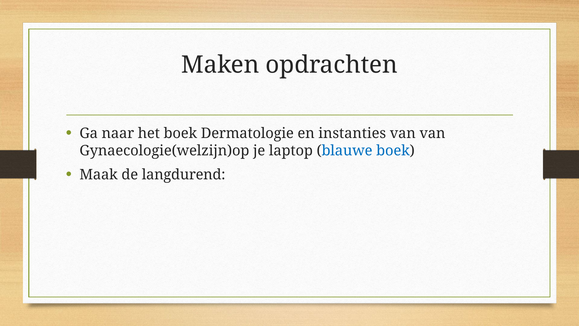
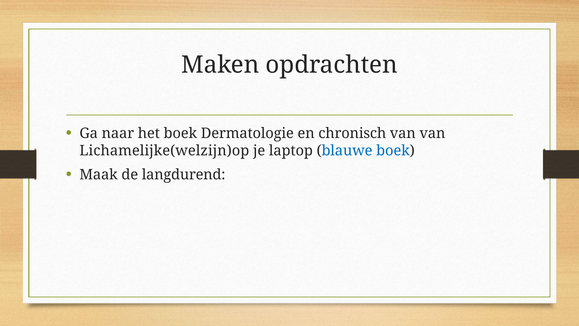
instanties: instanties -> chronisch (352, 133)
Gynaecologie(welzijn)op: Gynaecologie(welzijn)op -> Lichamelijke(welzijn)op (164, 151)
